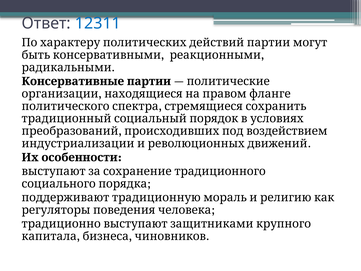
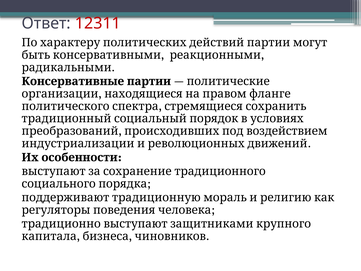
12311 colour: blue -> red (98, 23)
